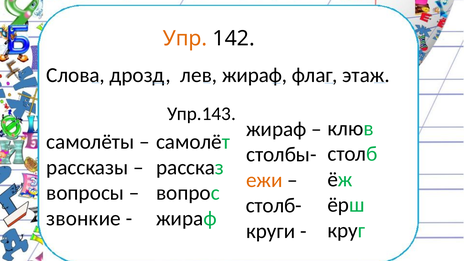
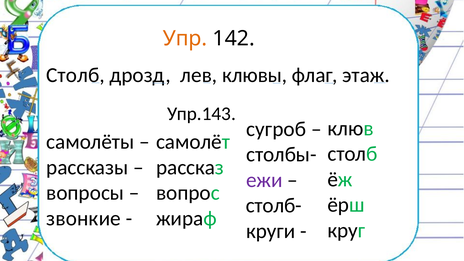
Слова: Слова -> Столб (75, 75)
лев жираф: жираф -> клювы (255, 75)
жираф: жираф -> сугроб (276, 129)
ежи colour: orange -> purple (264, 180)
